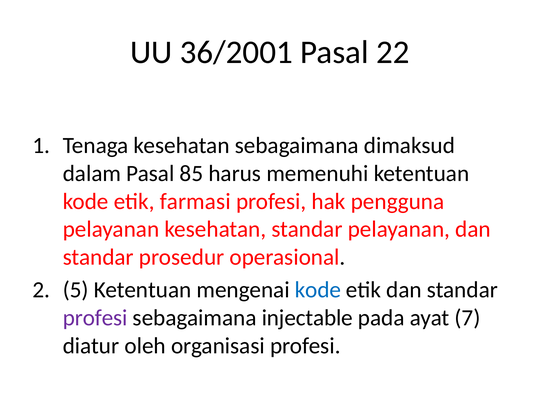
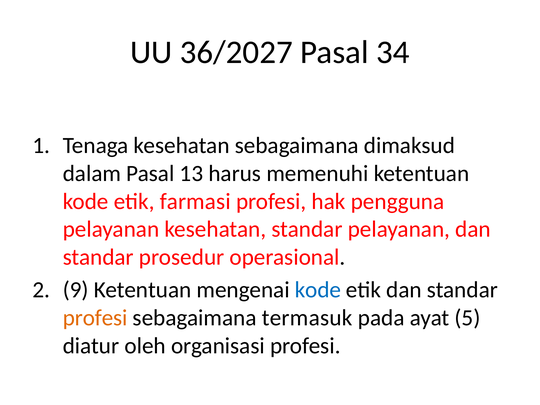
36/2001: 36/2001 -> 36/2027 (236, 52)
22: 22 -> 34 (393, 52)
85: 85 -> 13 (191, 173)
5: 5 -> 9 (76, 290)
profesi colour: purple -> orange (95, 318)
injectable: injectable -> termasuk (307, 318)
7: 7 -> 5 (468, 318)
